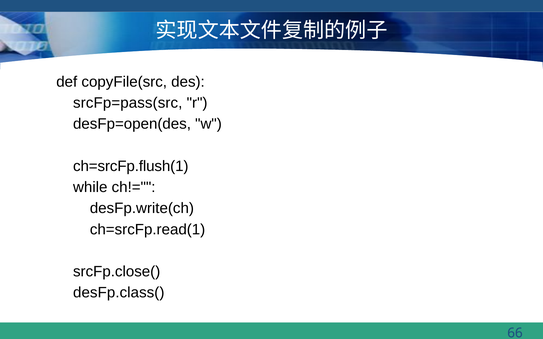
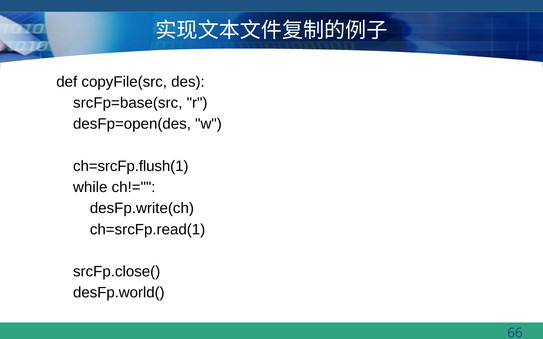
srcFp=pass(src: srcFp=pass(src -> srcFp=base(src (128, 103)
desFp.class(: desFp.class( -> desFp.world( (119, 293)
